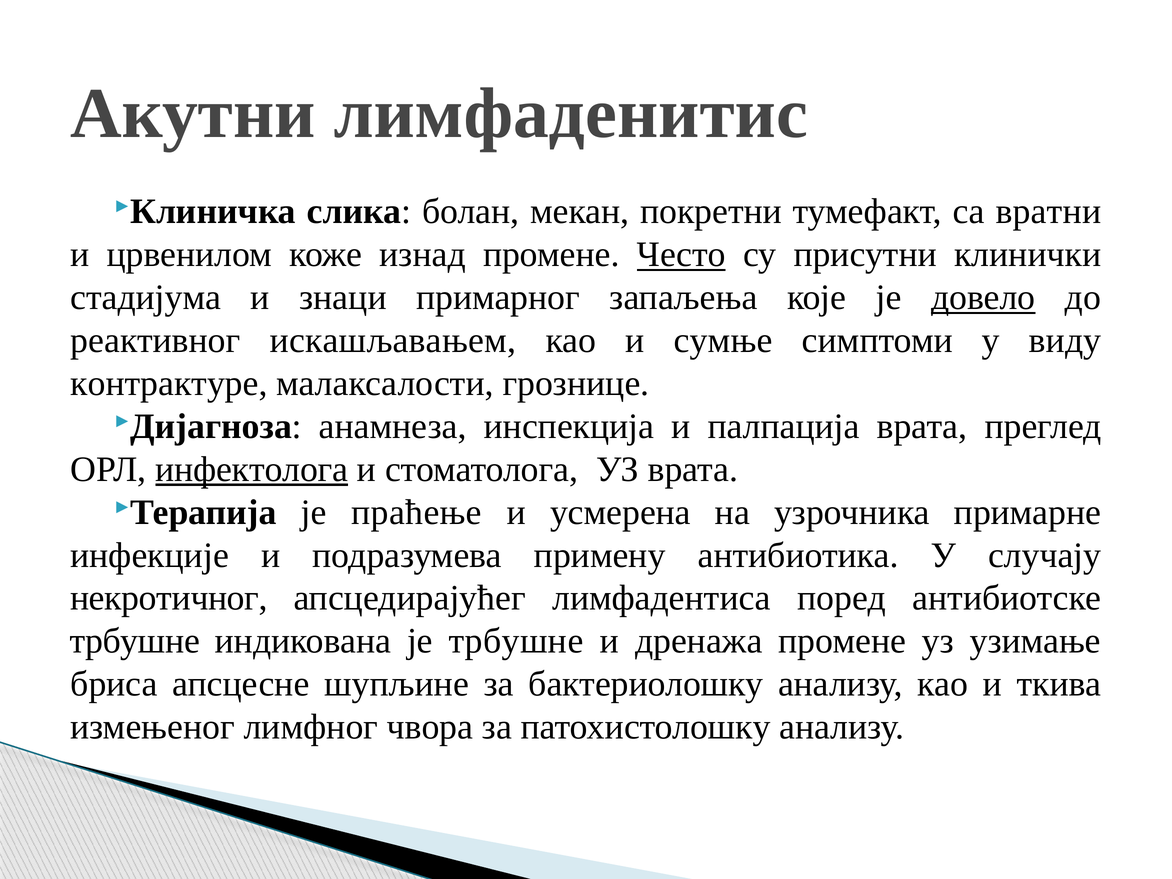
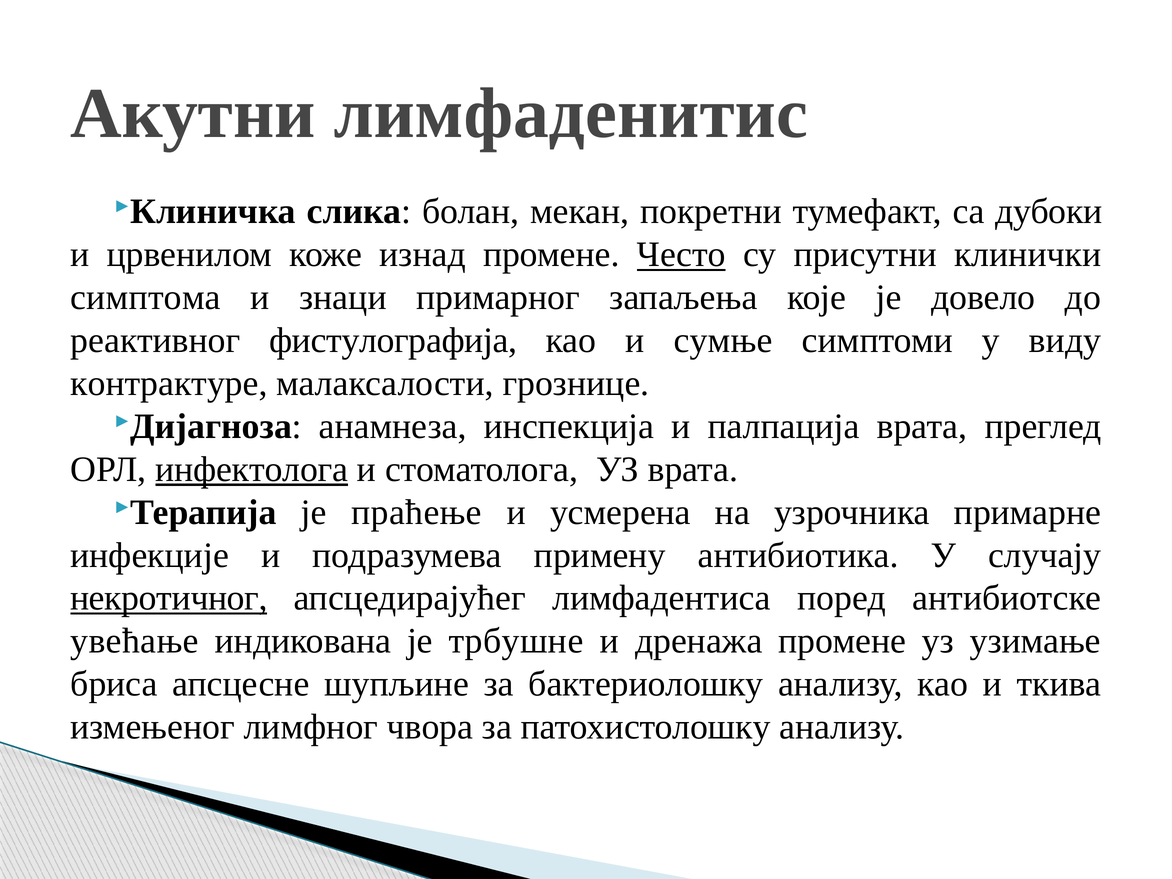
вратни: вратни -> дубоки (1049, 212)
стадијума: стадијума -> симптома (146, 297)
довело underline: present -> none (983, 297)
искашљавањем: искашљавањем -> фистулографија (393, 340)
некротичног underline: none -> present (169, 598)
трбушне: трбушне -> увећање (134, 641)
